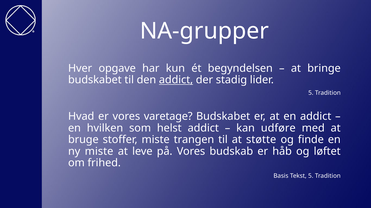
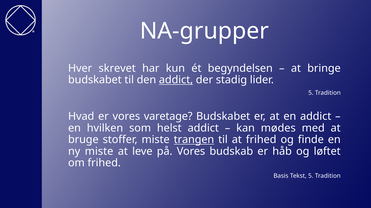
opgave: opgave -> skrevet (117, 68)
udføre: udføre -> mødes (278, 128)
trangen underline: none -> present (194, 140)
at støtte: støtte -> frihed (261, 140)
